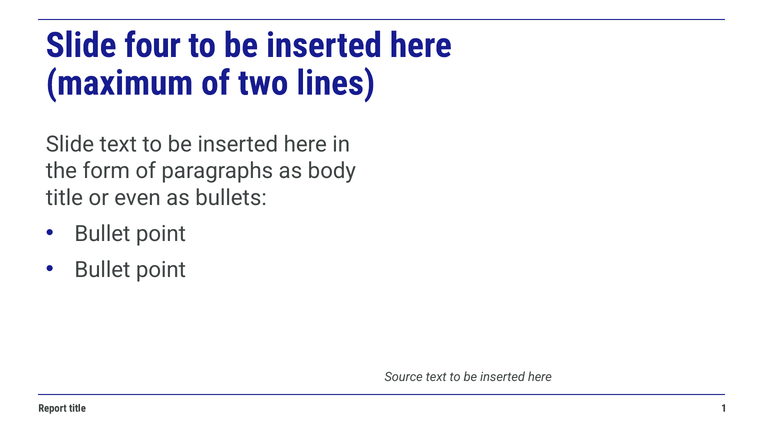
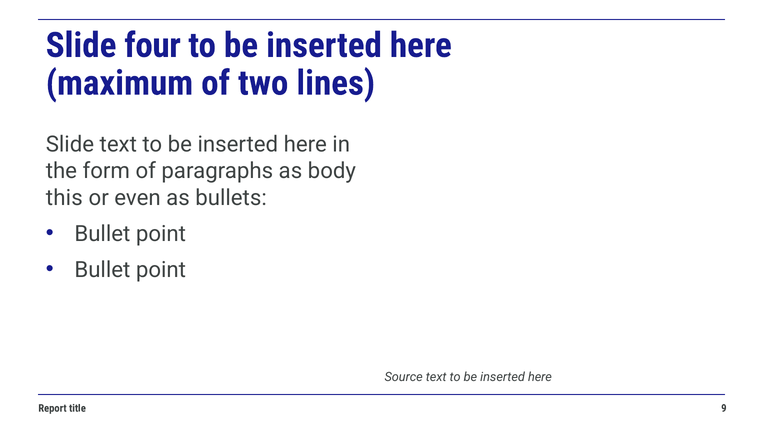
title: title -> this (64, 198)
1: 1 -> 9 (724, 408)
